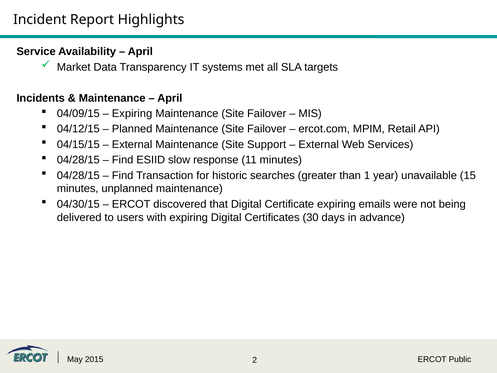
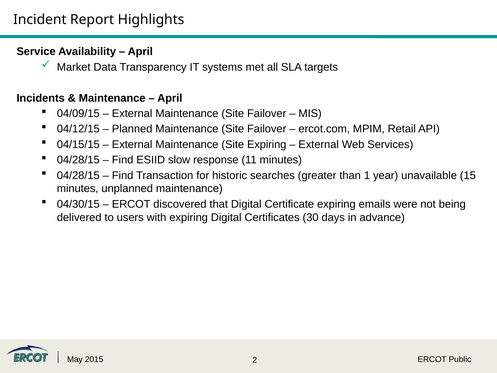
Expiring: Expiring -> External (132, 113)
Site Support: Support -> Expiring (267, 144)
